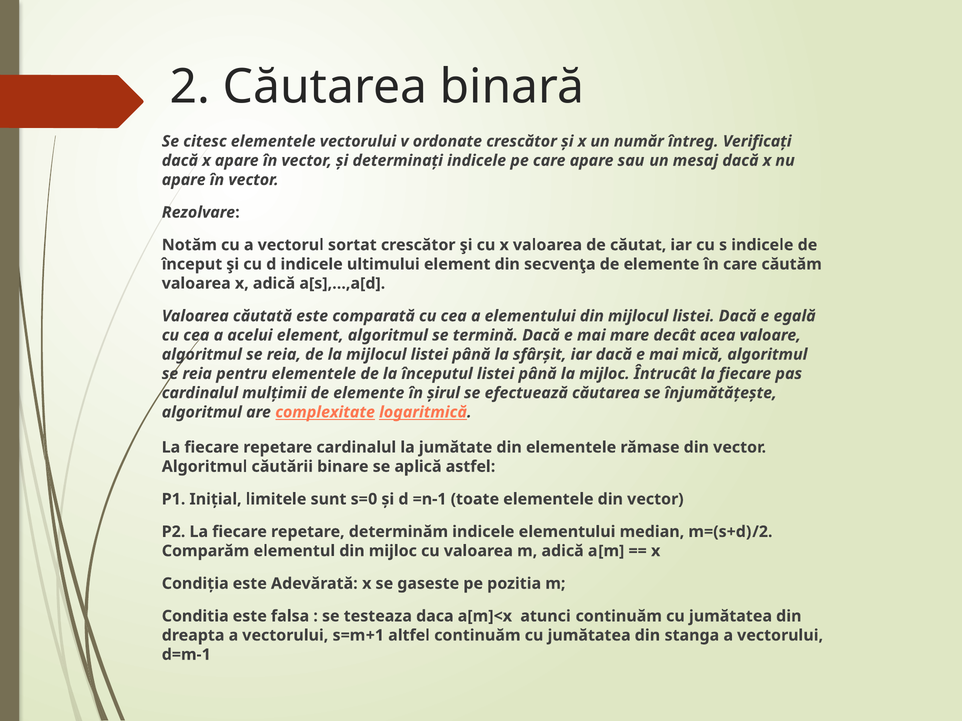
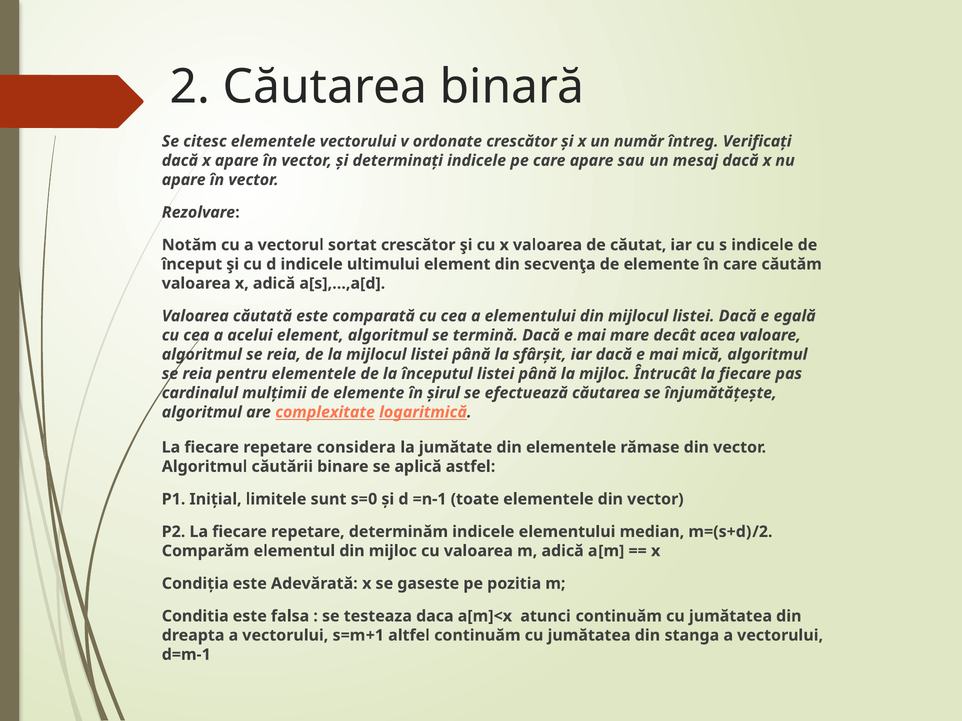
repetare cardinalul: cardinalul -> considera (356, 448)
